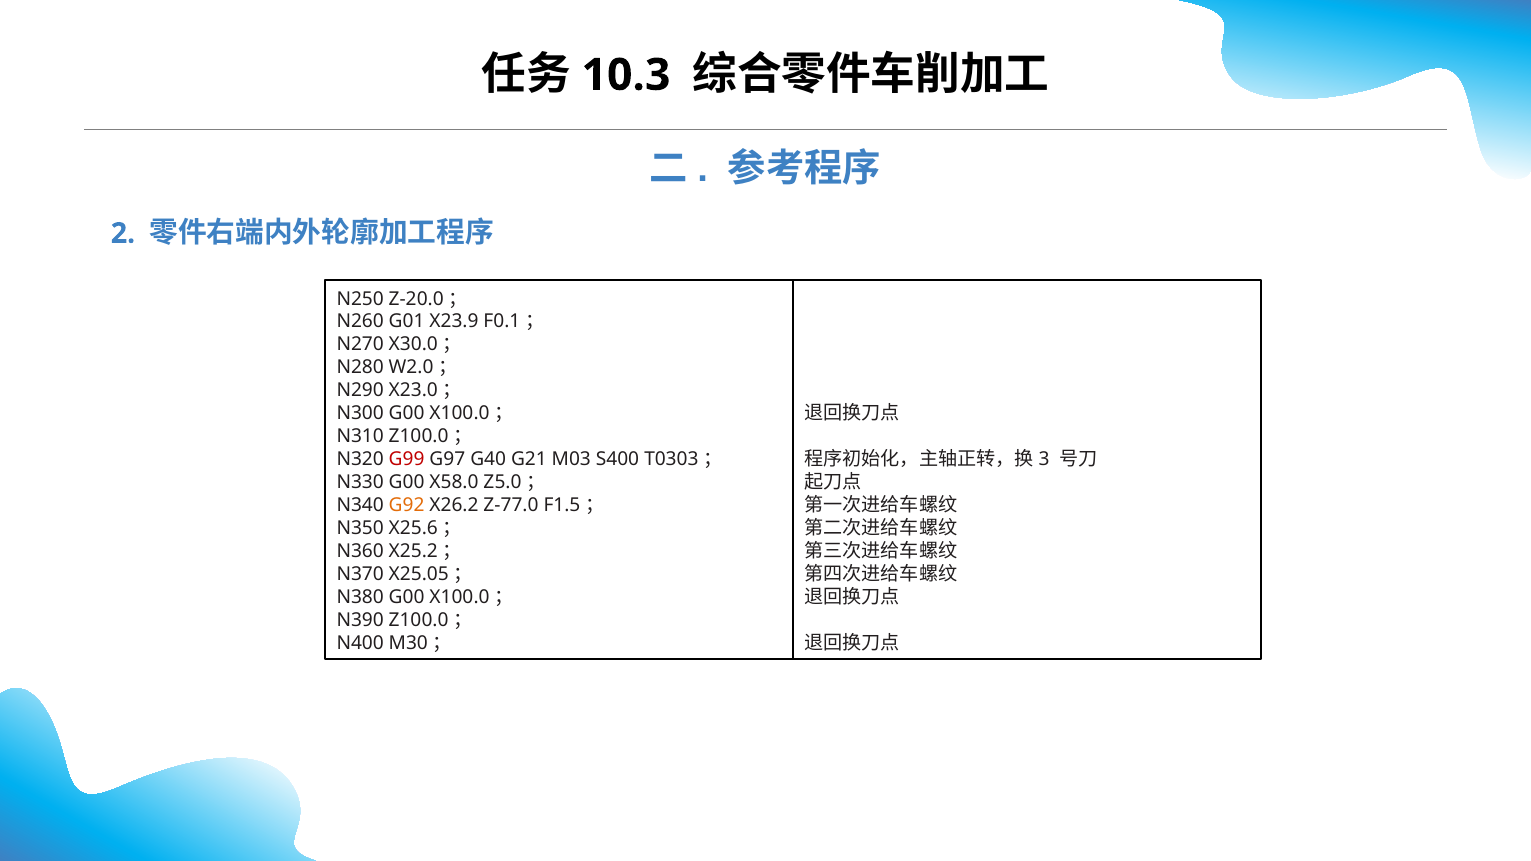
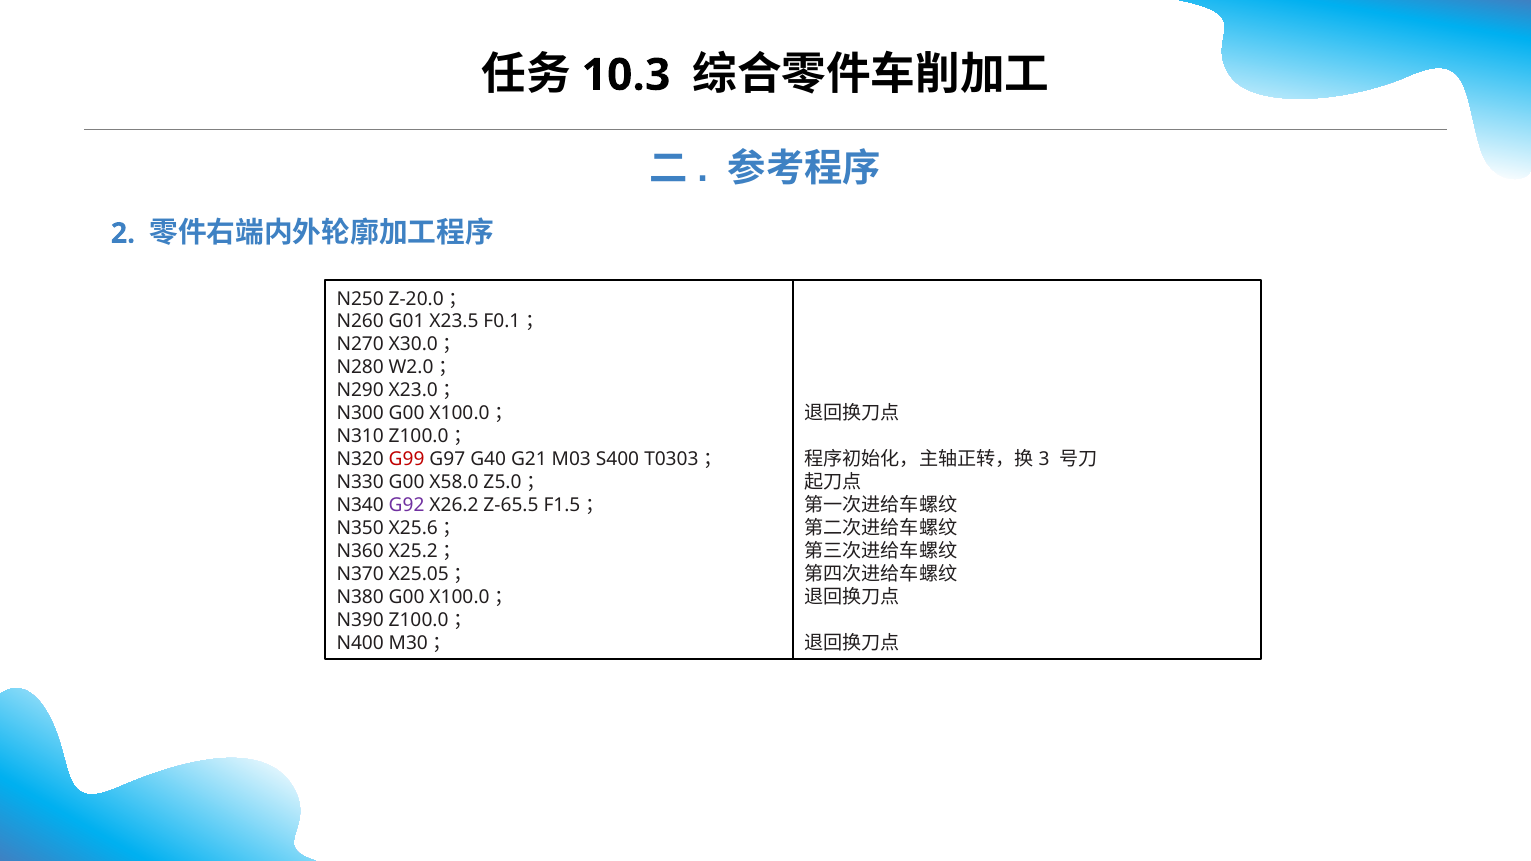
X23.9: X23.9 -> X23.5 (454, 322)
G92 colour: orange -> purple (407, 505)
Z-77.0: Z-77.0 -> Z-65.5 (511, 505)
